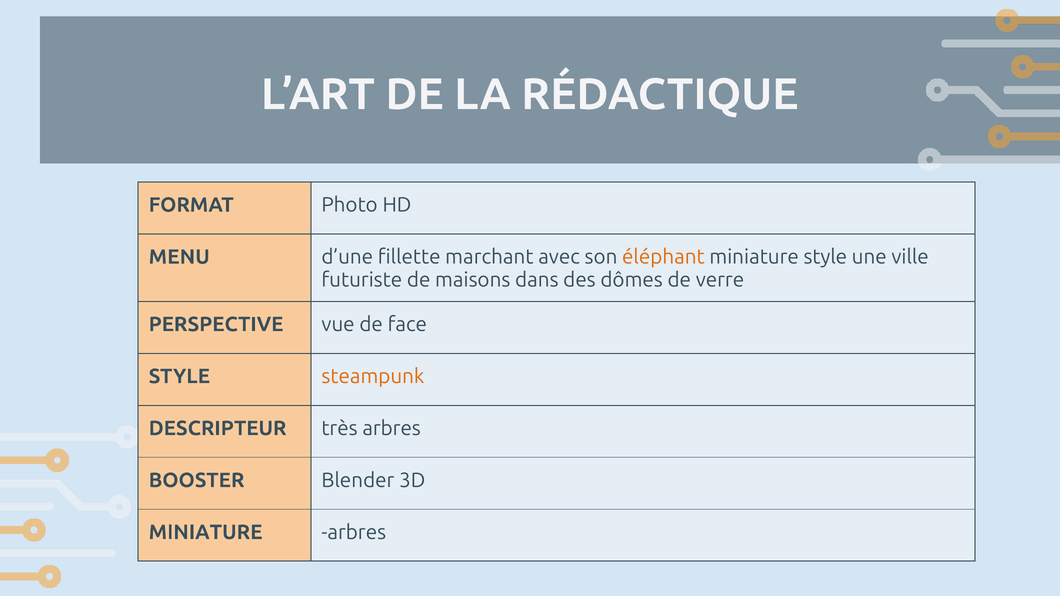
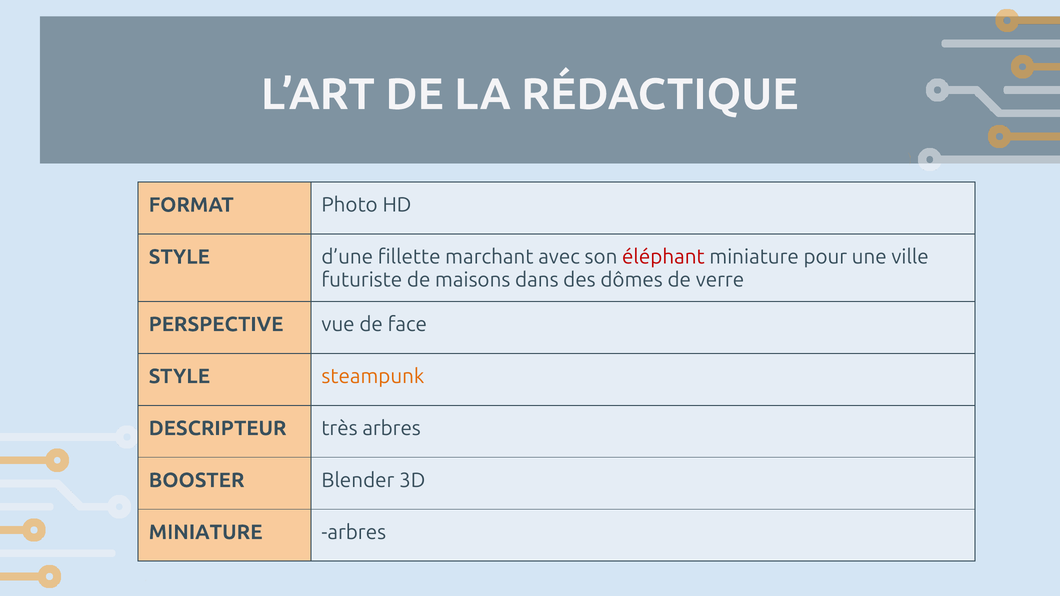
MENU: MENU -> STYLE (179, 257)
éléphant colour: orange -> red (663, 257)
miniature style: style -> pour (825, 257)
